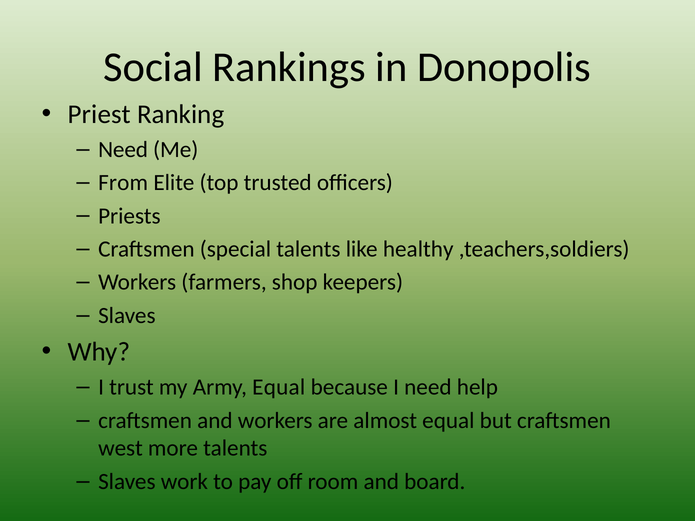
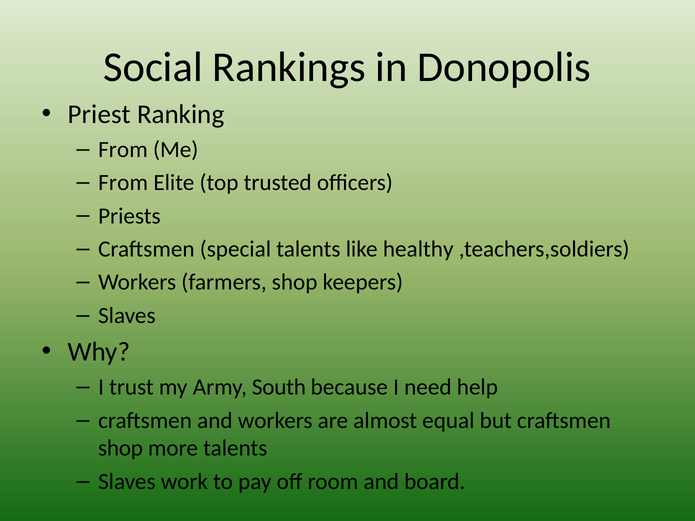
Need: Need -> From (123, 150)
Army Equal: Equal -> South (279, 387)
west: west -> shop (121, 449)
